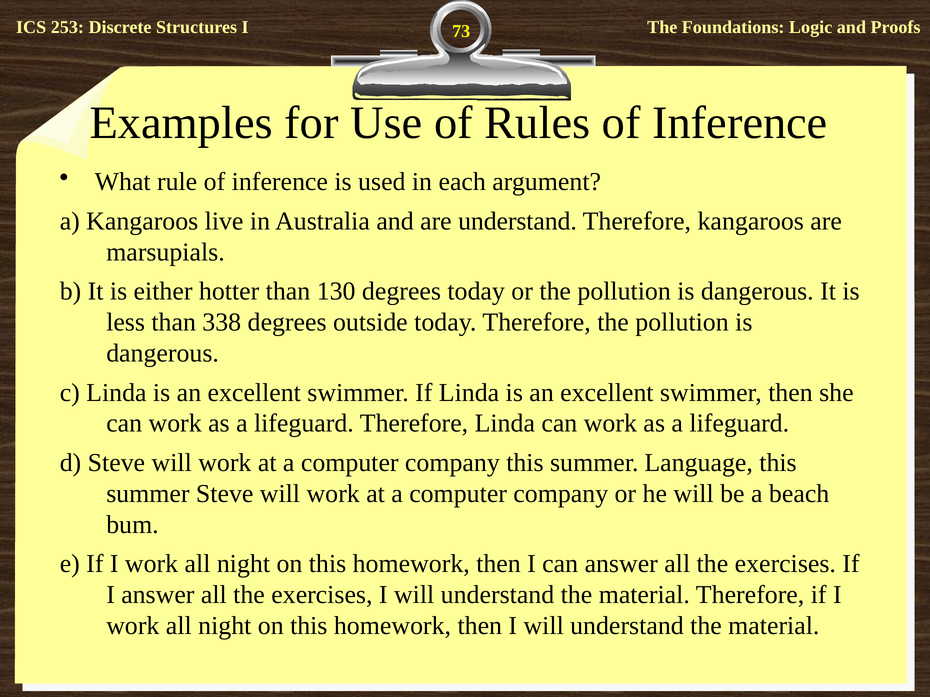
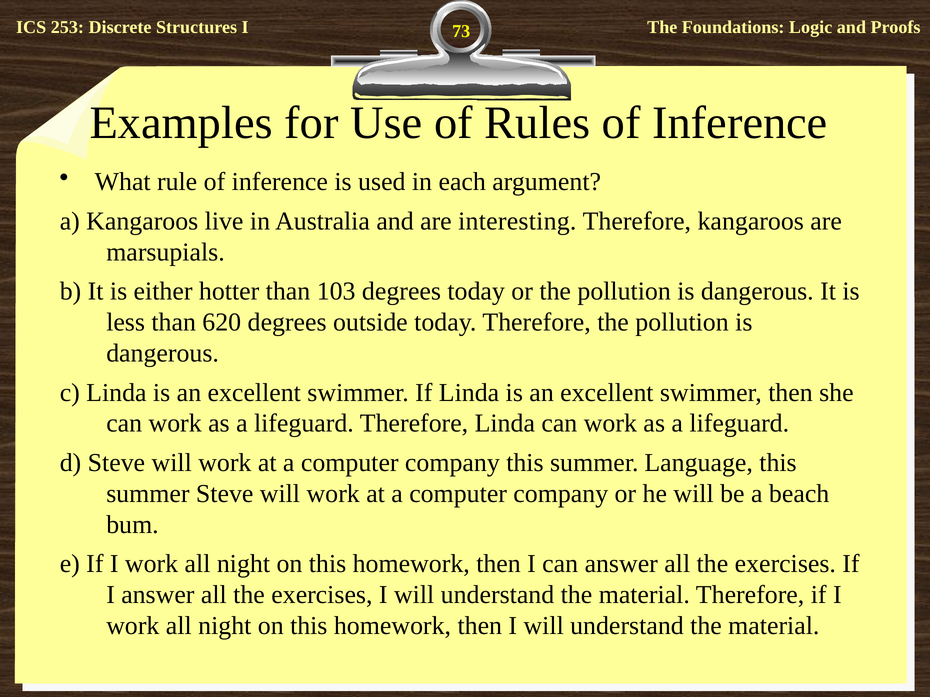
are understand: understand -> interesting (517, 221)
130: 130 -> 103 (336, 291)
338: 338 -> 620 (222, 322)
